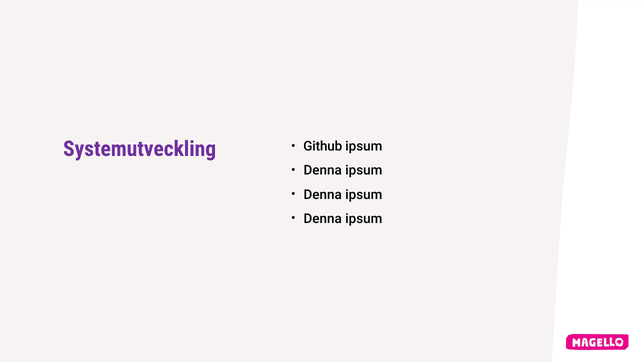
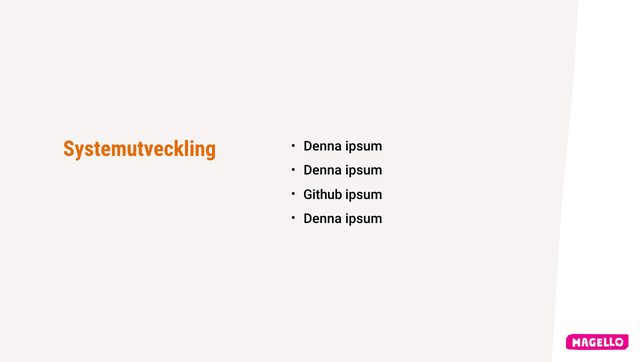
Systemutveckling colour: purple -> orange (140, 149)
Github: Github -> Denna (323, 146)
Denna: Denna -> Github (323, 195)
